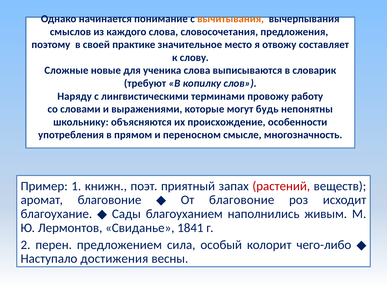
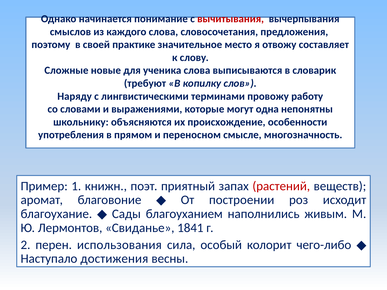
вычитывания colour: orange -> red (231, 19)
будь: будь -> одна (267, 109)
От благовоние: благовоние -> построении (242, 200)
предложением: предложением -> использования (119, 245)
